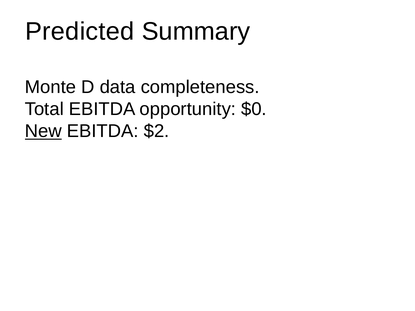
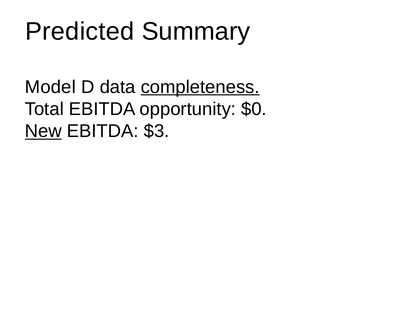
Monte: Monte -> Model (50, 87)
completeness underline: none -> present (200, 87)
$2: $2 -> $3 (157, 131)
